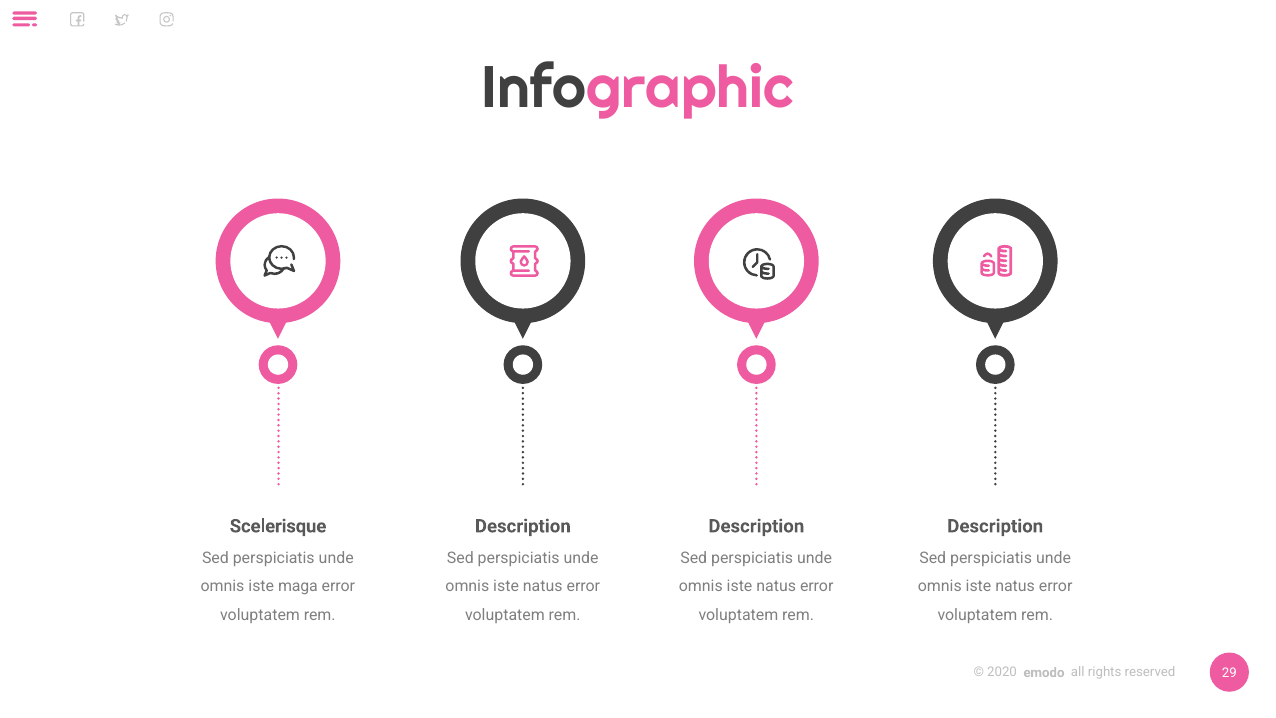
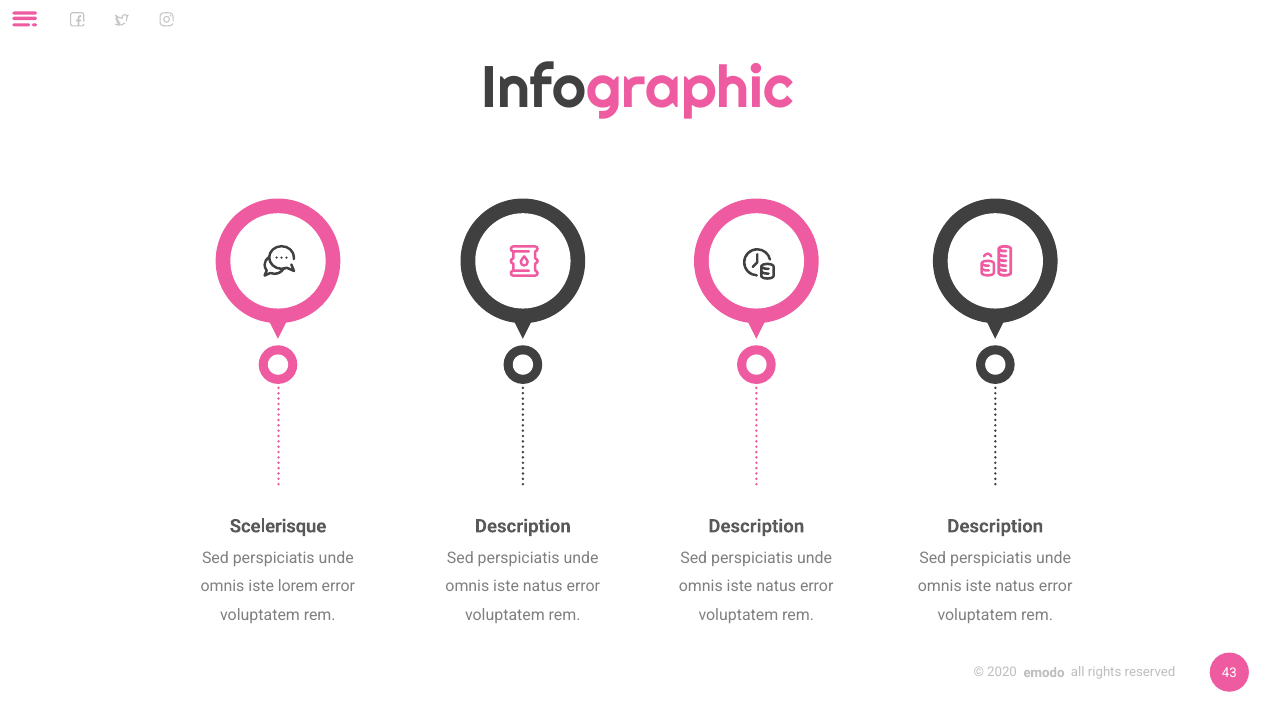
maga: maga -> lorem (298, 586)
29: 29 -> 43 (1229, 673)
